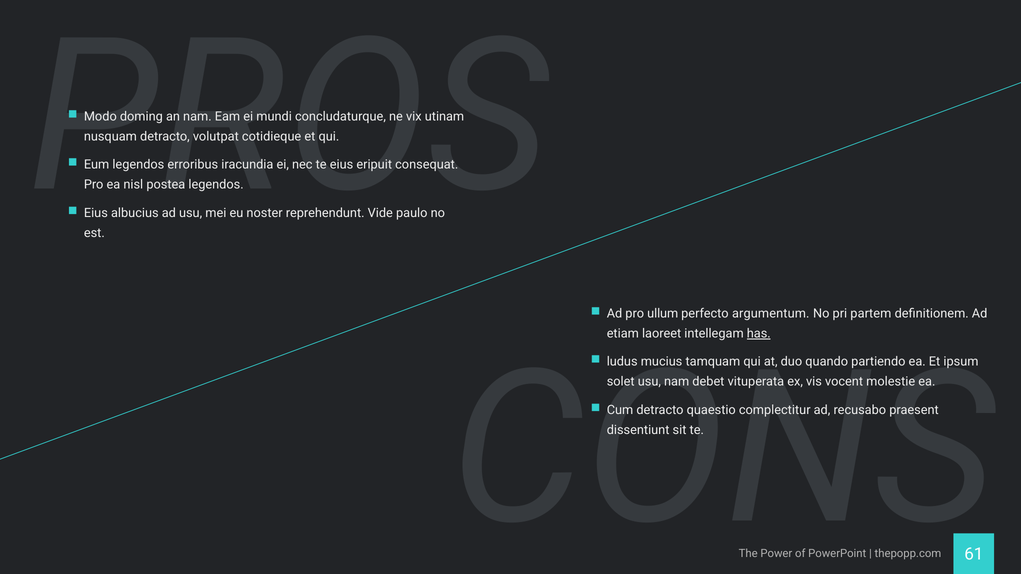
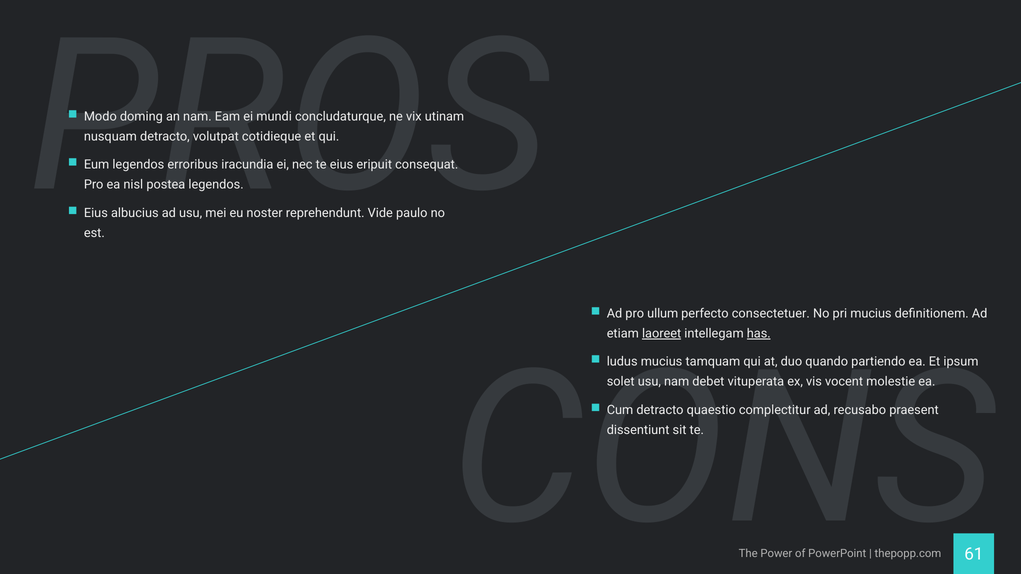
argumentum: argumentum -> consectetuer (771, 314)
pri partem: partem -> mucius (871, 314)
laoreet underline: none -> present (662, 334)
